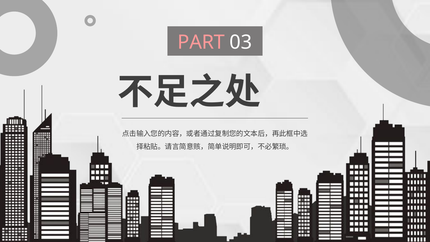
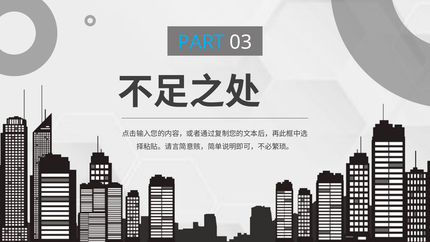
PART colour: pink -> light blue (201, 42)
